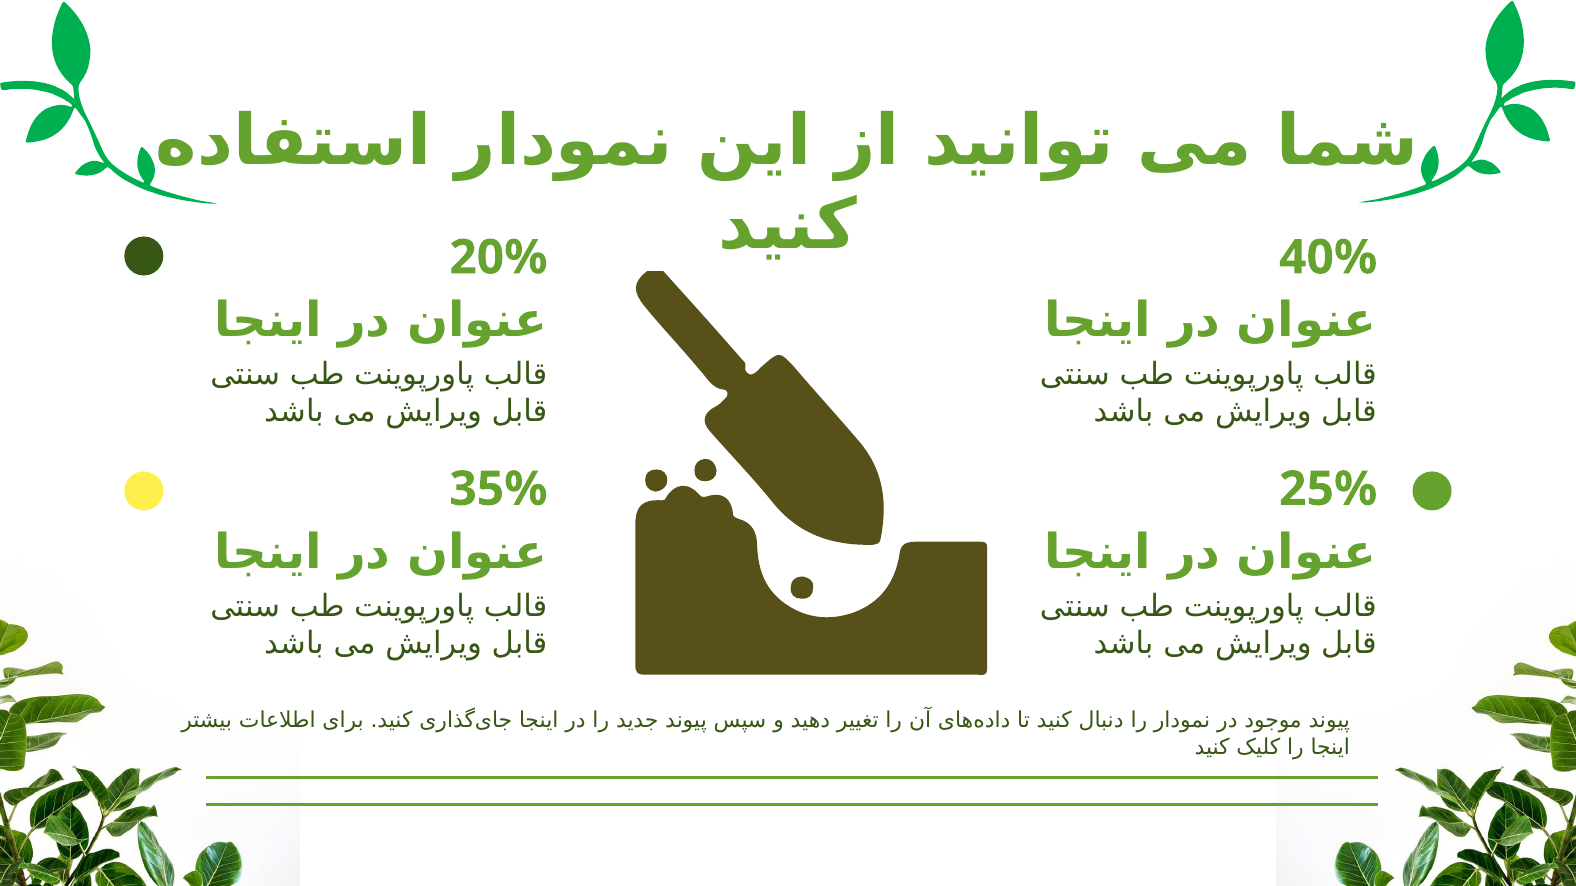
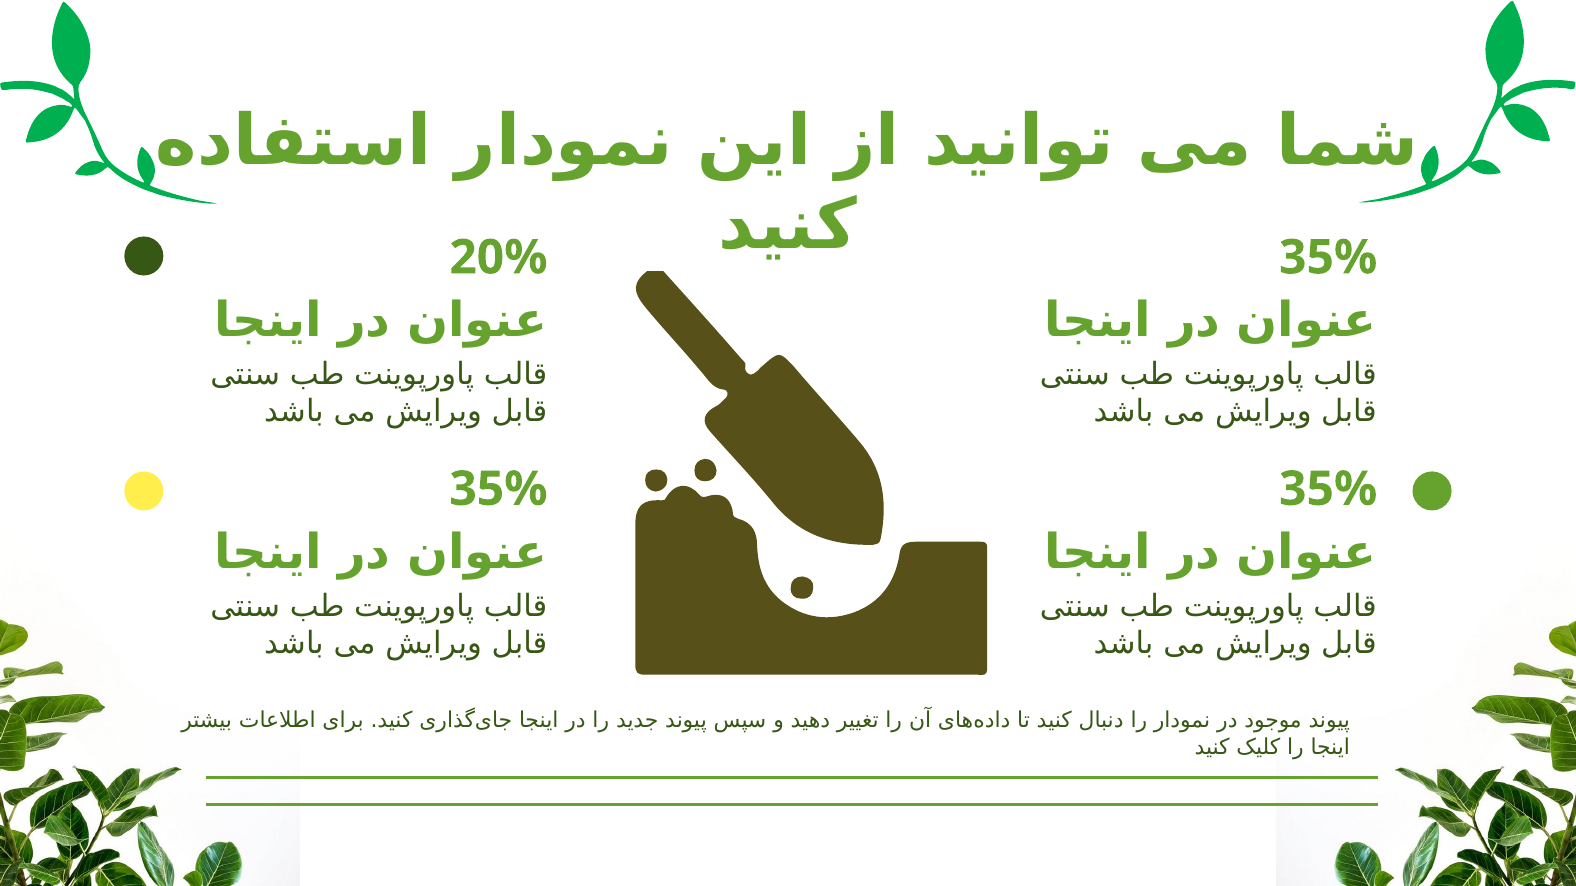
20% 40%: 40% -> 35% (1328, 258)
25%: 25% -> 35% (1328, 489)
